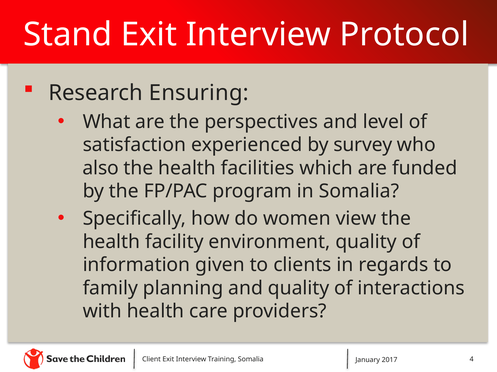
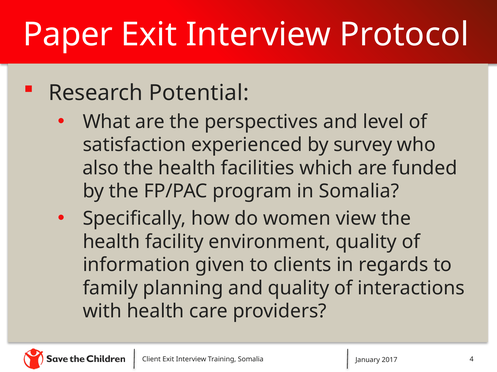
Stand: Stand -> Paper (68, 35)
Ensuring: Ensuring -> Potential (199, 93)
